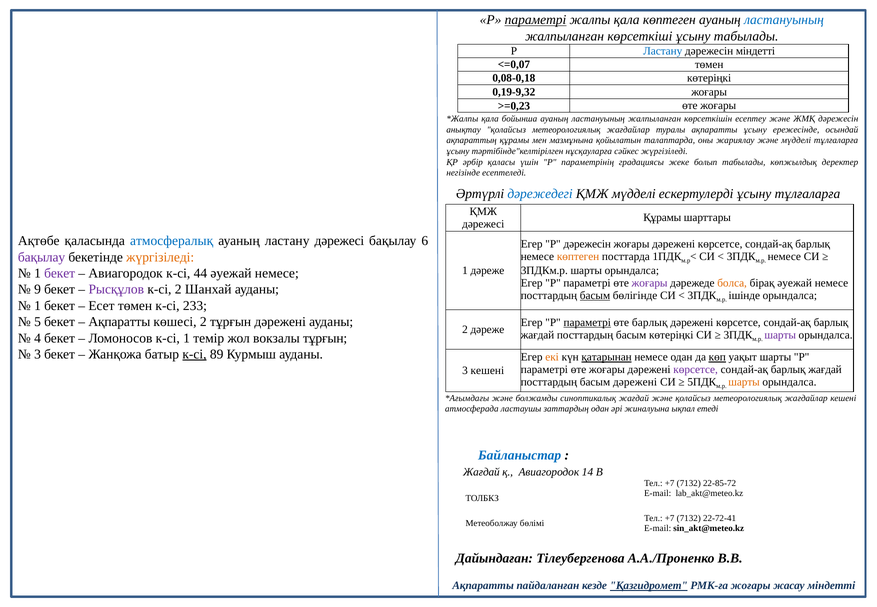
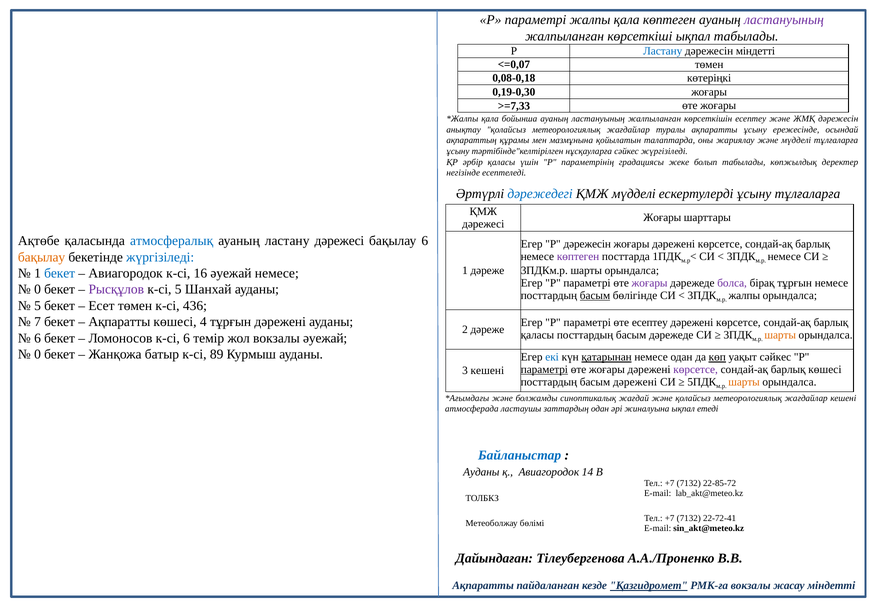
параметрі underline: present -> none (536, 20)
ластануының colour: blue -> purple (784, 20)
көрсеткіші ұсыну: ұсыну -> ықпал (693, 36)
0,19-9,32: 0,19-9,32 -> 0,19-0,30 (514, 92)
>=0,23: >=0,23 -> >=7,33 (514, 106)
Құрамы: Құрамы -> Жоғары (662, 218)
бақылау colour: purple -> orange (42, 257)
жүргізіледі colour: orange -> blue (160, 257)
көптеген colour: orange -> purple (578, 256)
бекет colour: purple -> blue (60, 273)
44: 44 -> 16 (200, 273)
болса colour: orange -> purple (732, 283)
бірақ әуежай: әуежай -> тұрғын (795, 283)
9: 9 -> 0 (38, 290)
к-сі 2: 2 -> 5 (178, 290)
ішінде: ішінде -> жалпы (744, 295)
1: 1 -> 5 (38, 306)
233: 233 -> 436 (195, 306)
5: 5 -> 7 (38, 322)
көшесі 2: 2 -> 4 (203, 322)
параметрі underline: present -> none (587, 322)
өте барлық: барлық -> есептеу (650, 322)
жағдай: жағдай -> қаласы (537, 335)
басым көтеріңкі: көтеріңкі -> дәрежеде (671, 335)
шарты colour: purple -> orange (780, 335)
4: 4 -> 6 (38, 338)
к-сі 1: 1 -> 6 (187, 338)
вокзалы тұрғын: тұрғын -> әуежай (325, 338)
3: 3 -> 0 (38, 354)
к-сі underline: present -> none (194, 354)
екі colour: orange -> blue (552, 357)
уақыт шарты: шарты -> сәйкес (775, 357)
параметрі underline: none -> present (544, 370)
жағдай: жағдай -> көшесі (825, 370)
Жағдай: Жағдай -> Ауданы (481, 472)
РМК-ға жоғары: жоғары -> вокзалы (751, 586)
